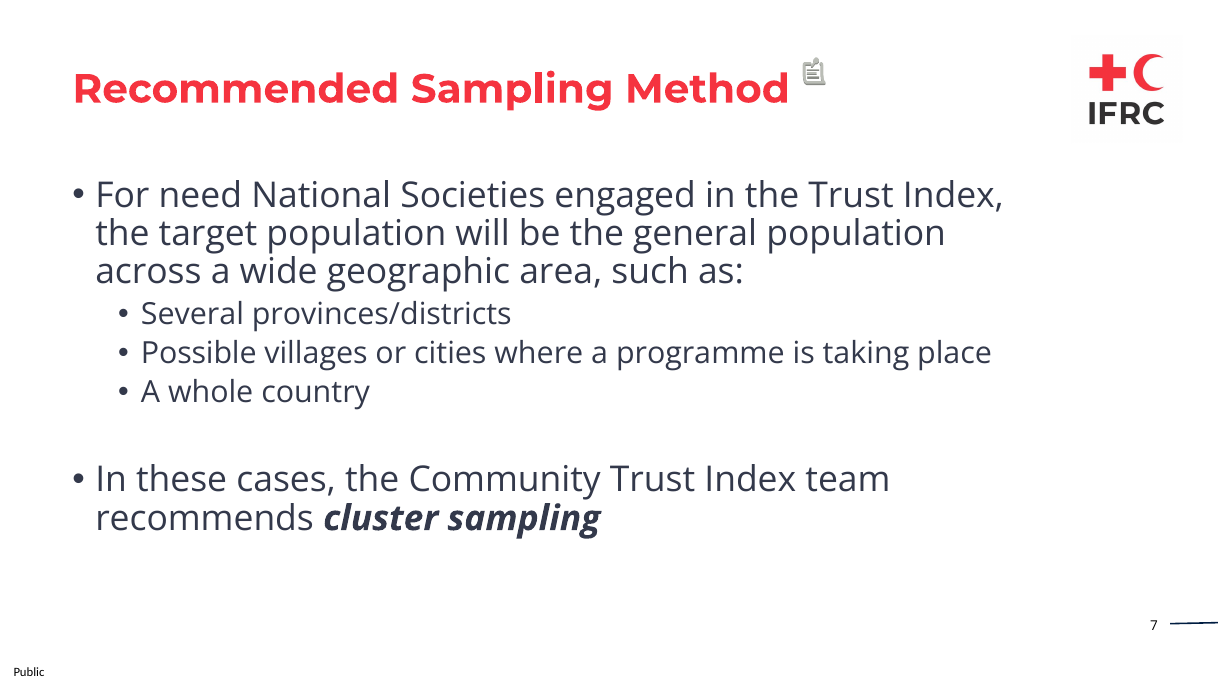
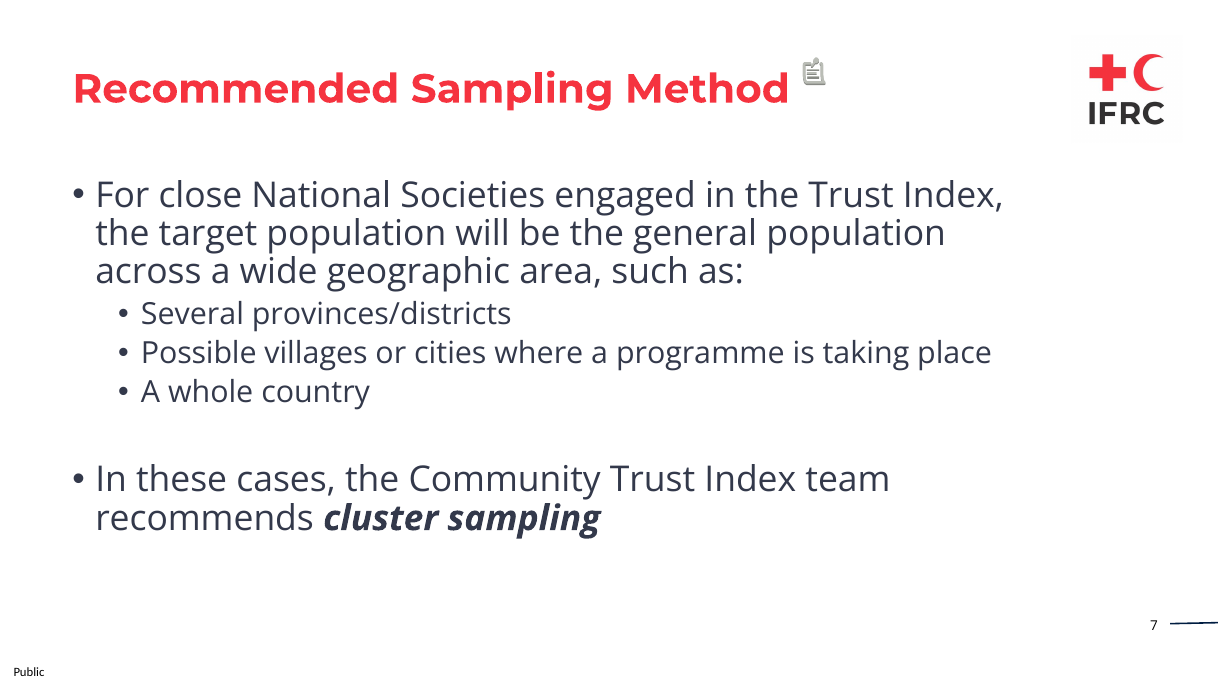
need: need -> close (200, 196)
